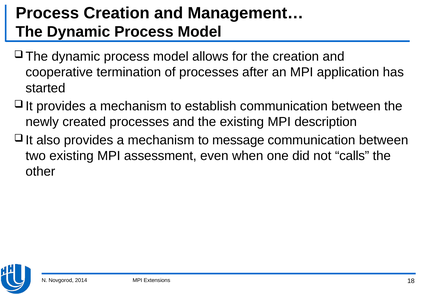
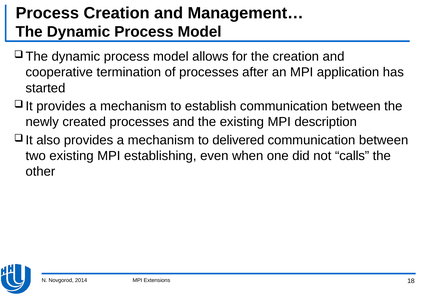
message: message -> delivered (238, 140)
assessment: assessment -> establishing (160, 156)
